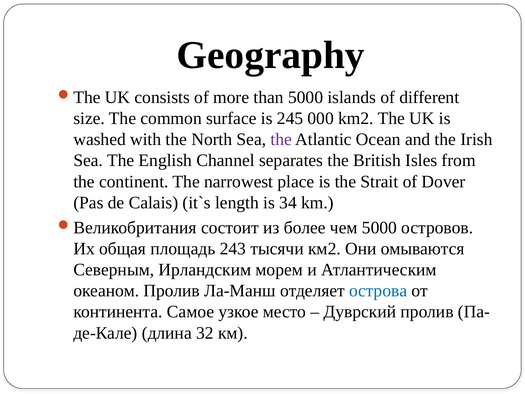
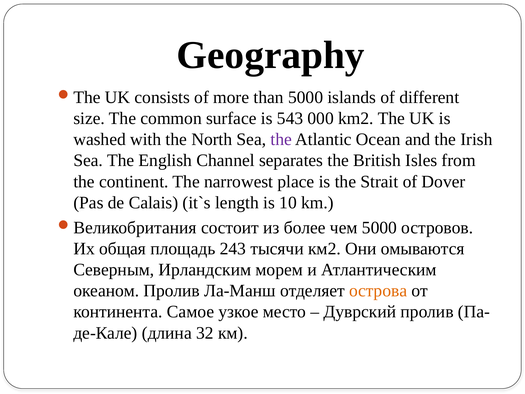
245: 245 -> 543 (290, 118)
34: 34 -> 10 (288, 202)
острова colour: blue -> orange (378, 291)
